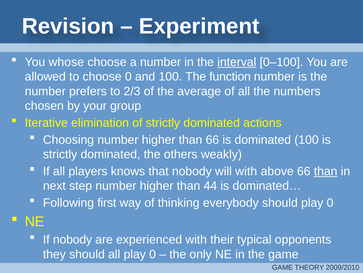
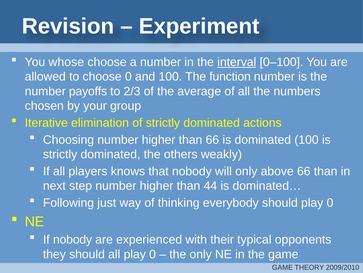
prefers: prefers -> payoffs (88, 91)
will with: with -> only (246, 171)
than underline: present -> none (326, 171)
first: first -> just (107, 202)
